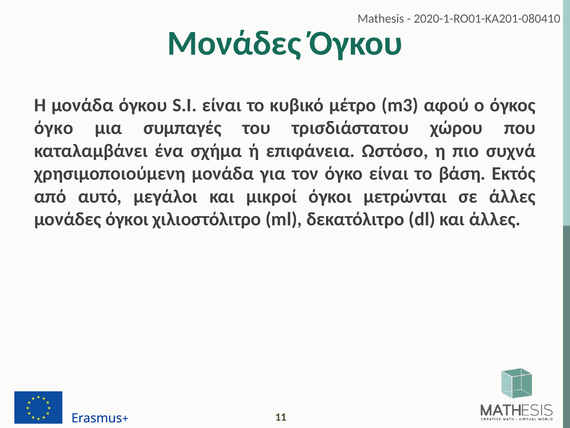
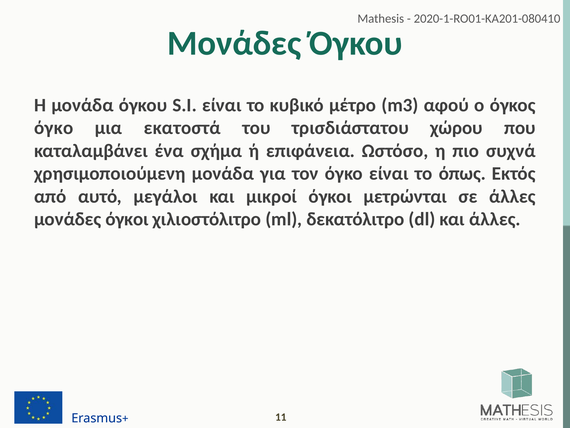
συμπαγές: συμπαγές -> εκατοστά (182, 128)
βάση: βάση -> όπως (462, 173)
